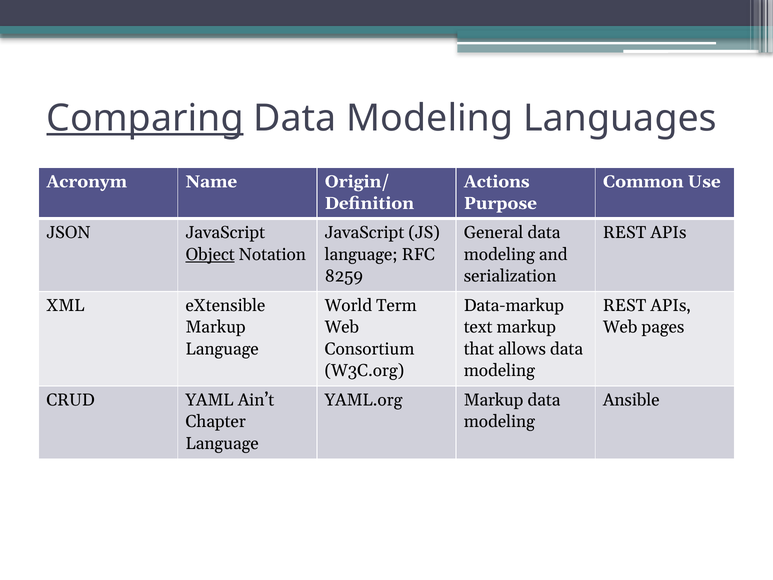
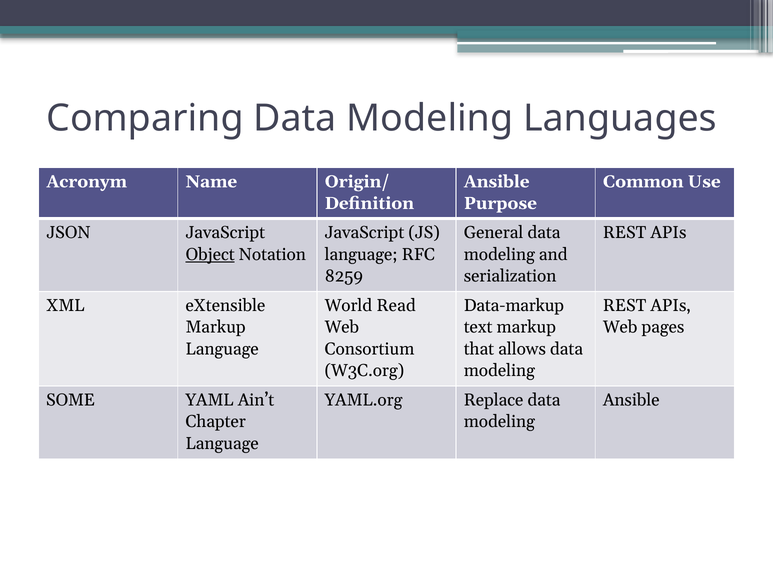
Comparing underline: present -> none (145, 118)
Actions: Actions -> Ansible (497, 182)
Term: Term -> Read (396, 305)
CRUD: CRUD -> SOME (71, 400)
YAML.org Markup: Markup -> Replace (494, 400)
